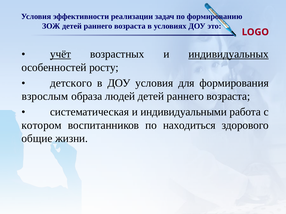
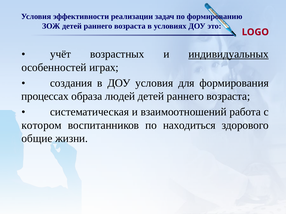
учёт underline: present -> none (61, 54)
росту: росту -> играх (104, 68)
детского: детского -> создания (71, 83)
взрослым: взрослым -> процессах (45, 97)
индивидуальными: индивидуальными -> взаимоотношений (184, 112)
